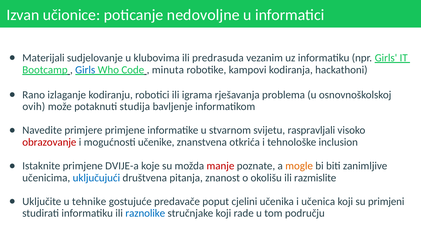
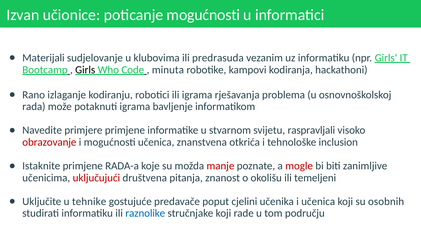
poticanje nedovoljne: nedovoljne -> mogućnosti (203, 15)
Girls colour: blue -> black (85, 70)
ovih: ovih -> rada (34, 107)
potaknuti studija: studija -> igrama (135, 107)
mogućnosti učenike: učenike -> učenica (156, 142)
DVIJE-a: DVIJE-a -> RADA-a (122, 166)
mogle colour: orange -> red (299, 166)
uključujući colour: blue -> red (96, 178)
razmislite: razmislite -> temeljeni (315, 178)
primjeni: primjeni -> osobnih (386, 201)
